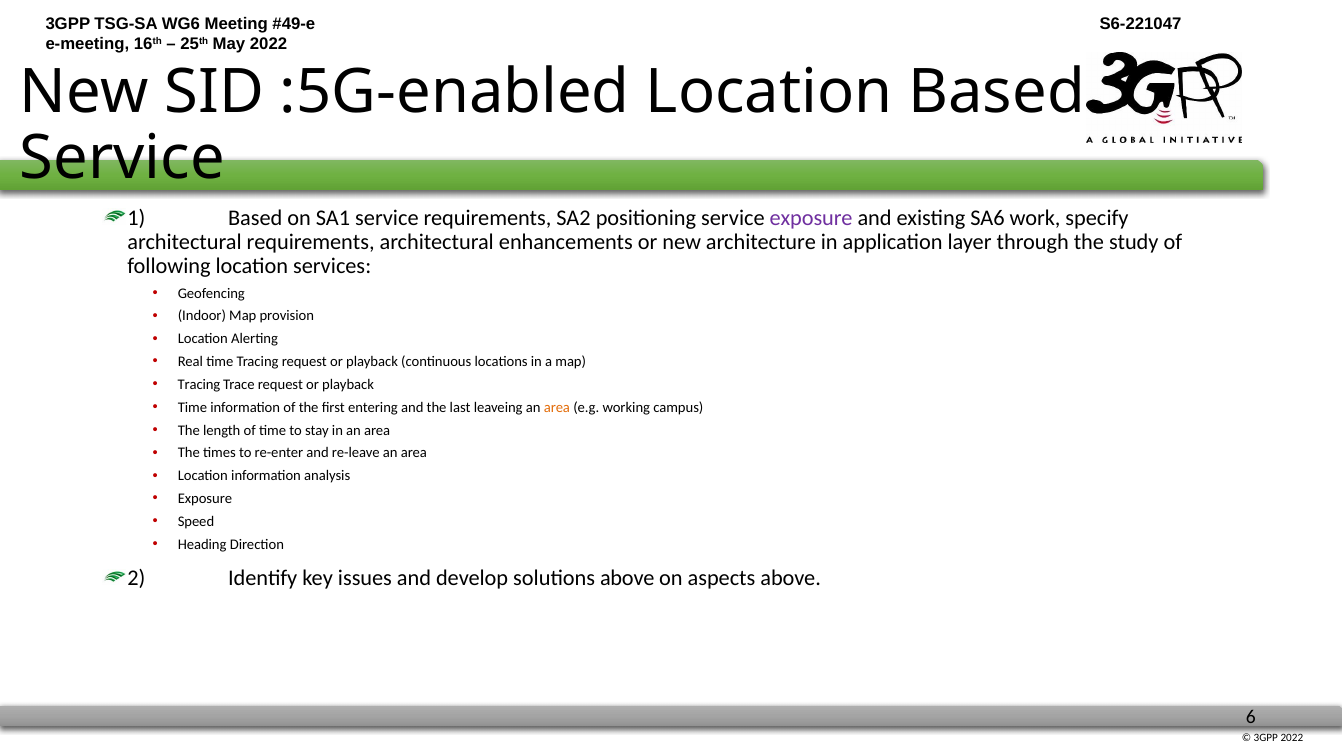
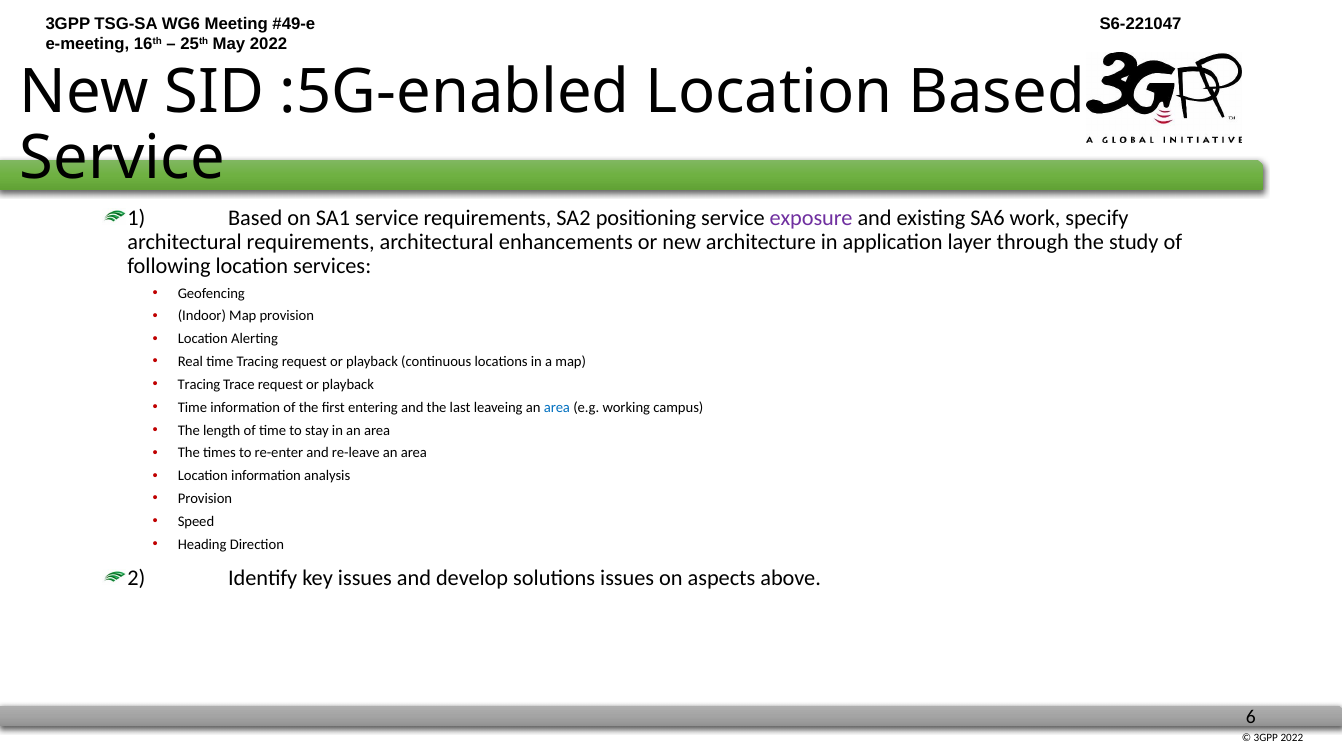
area colour: orange -> blue (557, 407)
Exposure: Exposure -> Provision (205, 499)
solutions above: above -> issues (627, 578)
